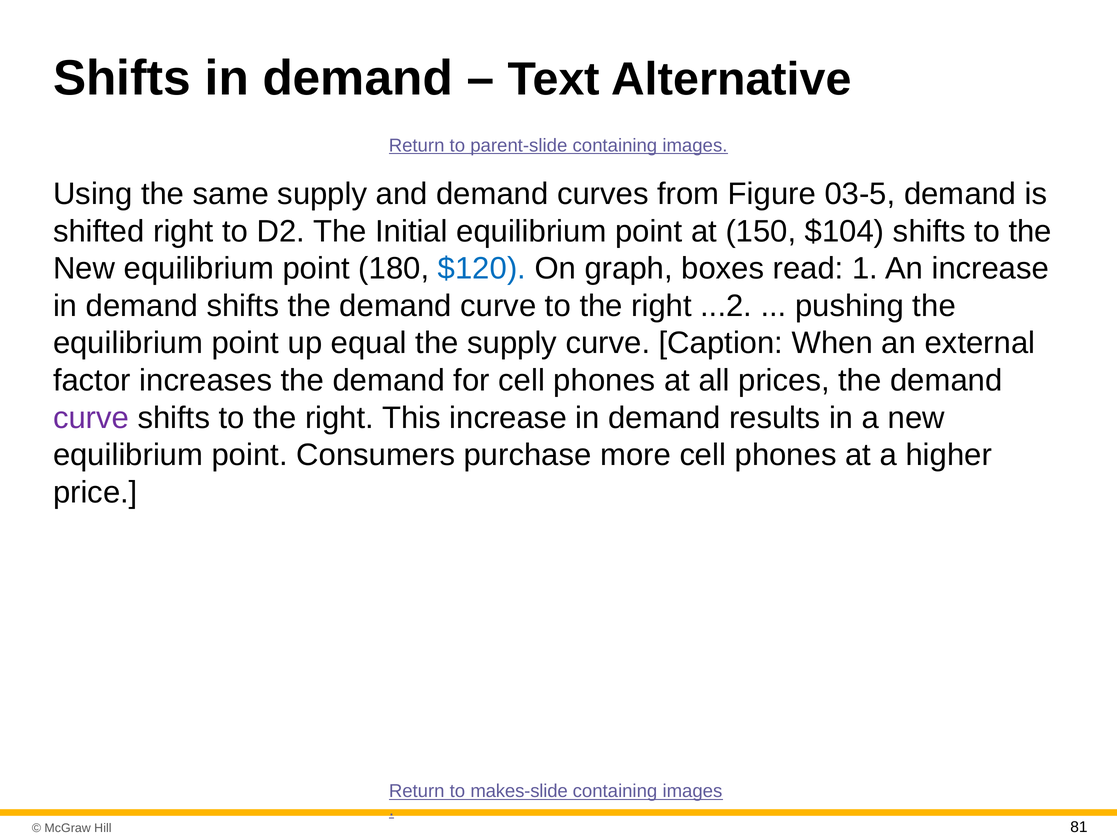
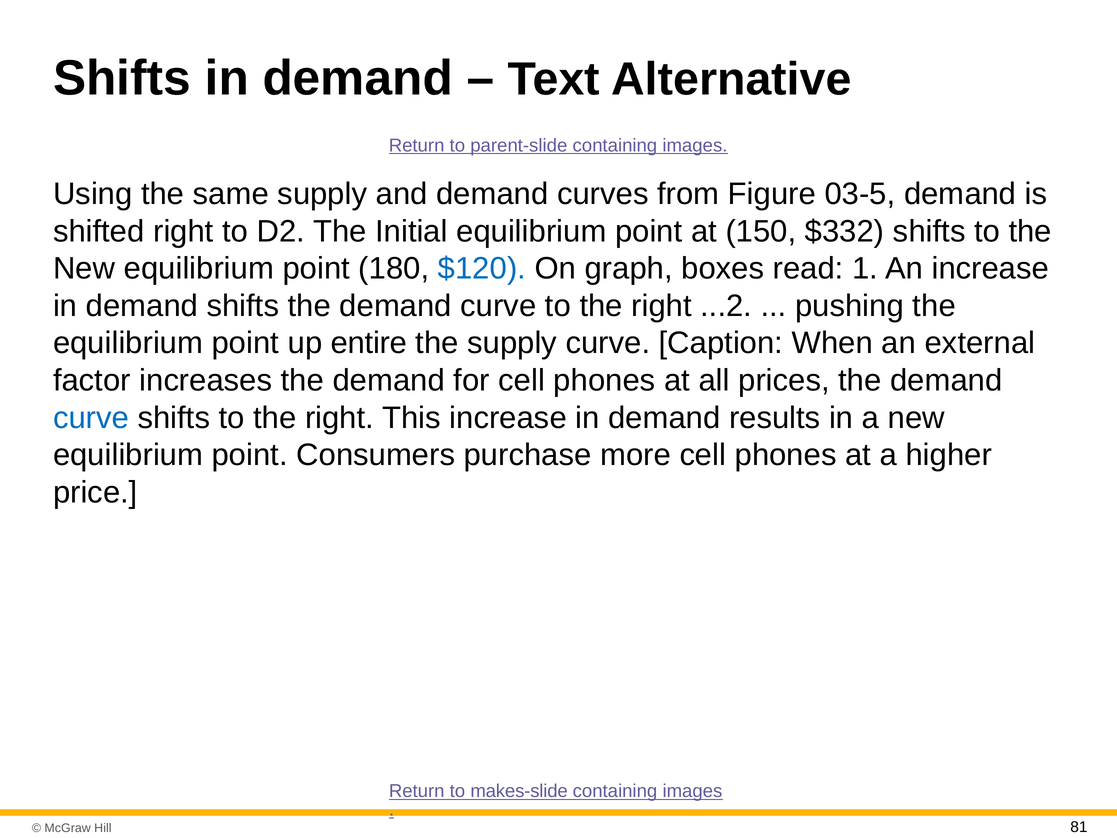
$104: $104 -> $332 (845, 231)
equal: equal -> entire (369, 343)
curve colour: purple -> blue (91, 418)
